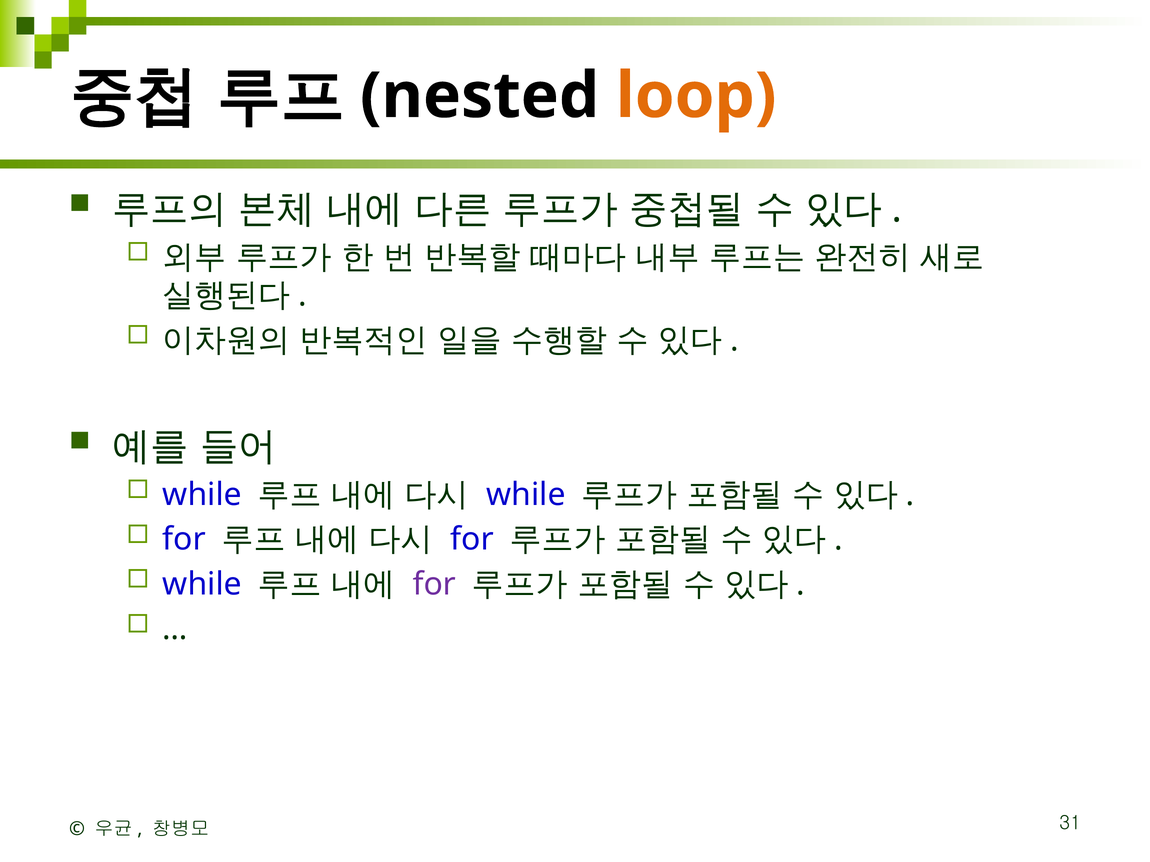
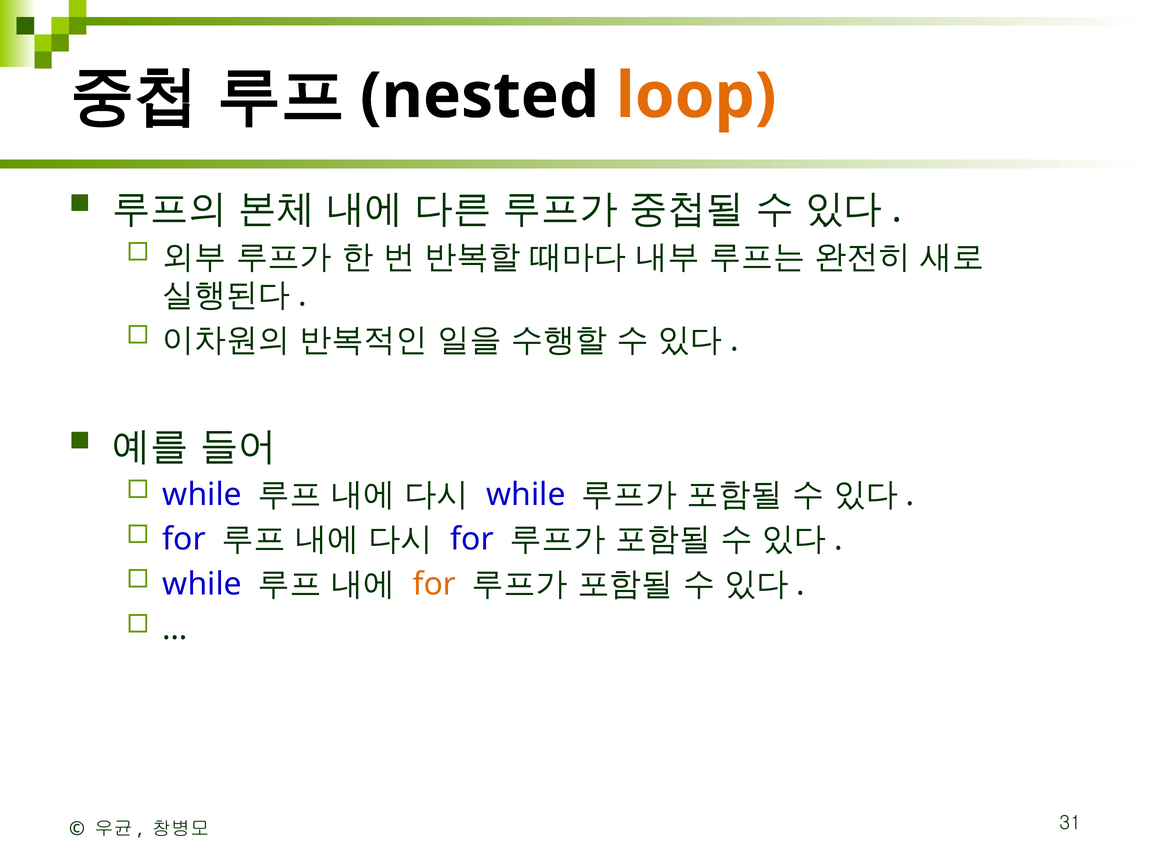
for colour: purple -> orange (434, 584)
